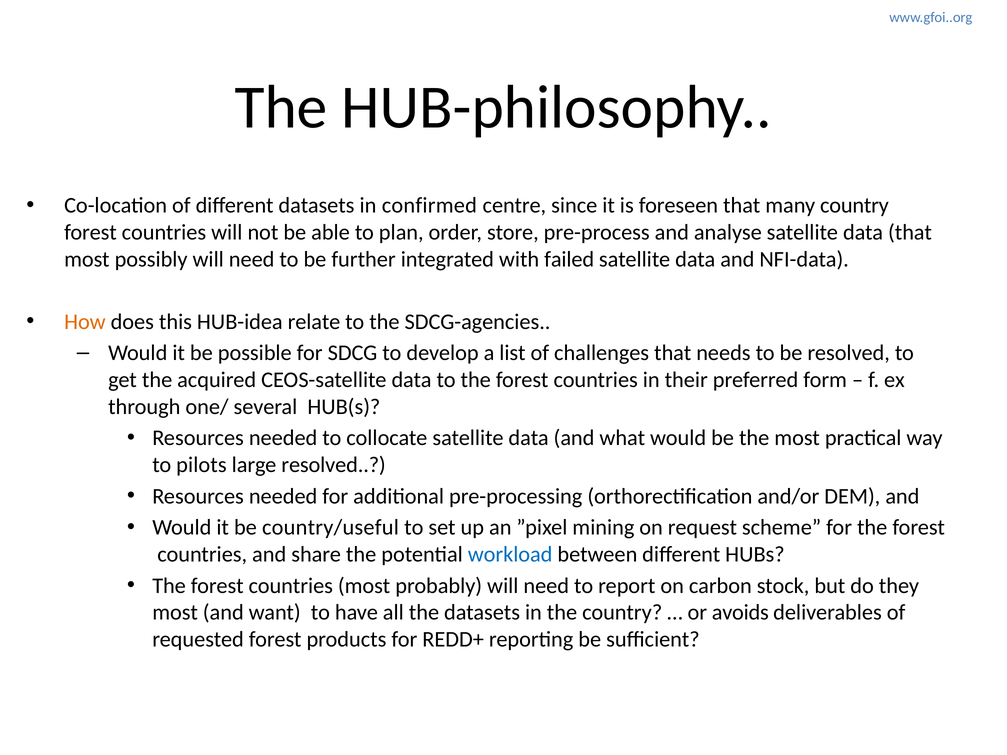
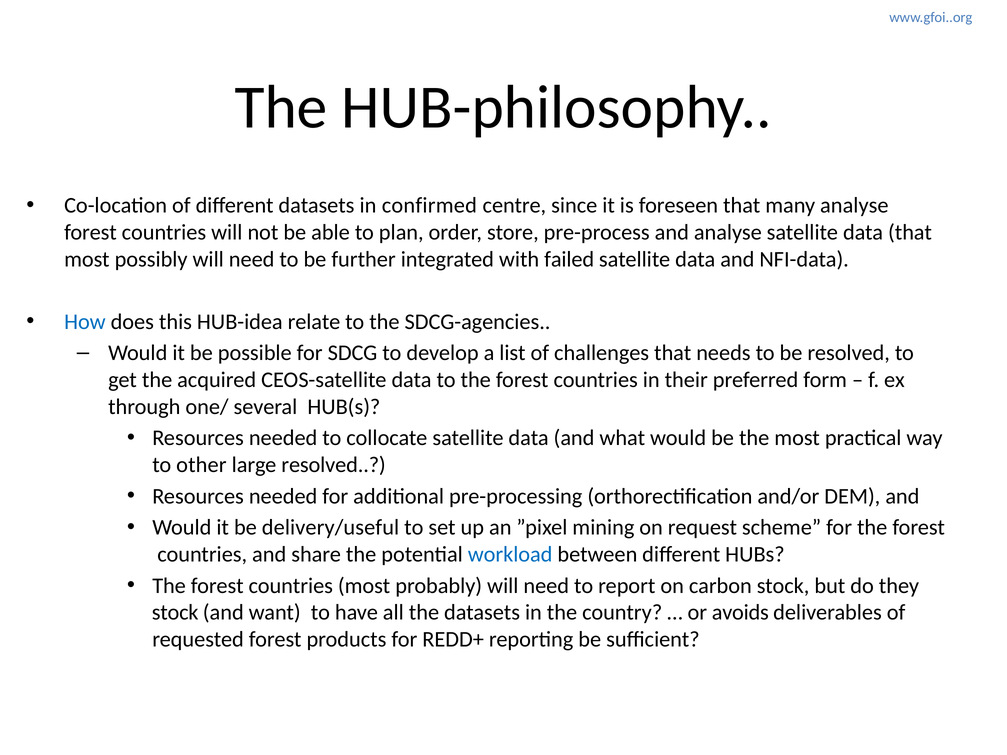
many country: country -> analyse (854, 206)
How colour: orange -> blue (85, 322)
pilots: pilots -> other (201, 465)
country/useful: country/useful -> delivery/useful (331, 528)
most: most -> stock (175, 613)
